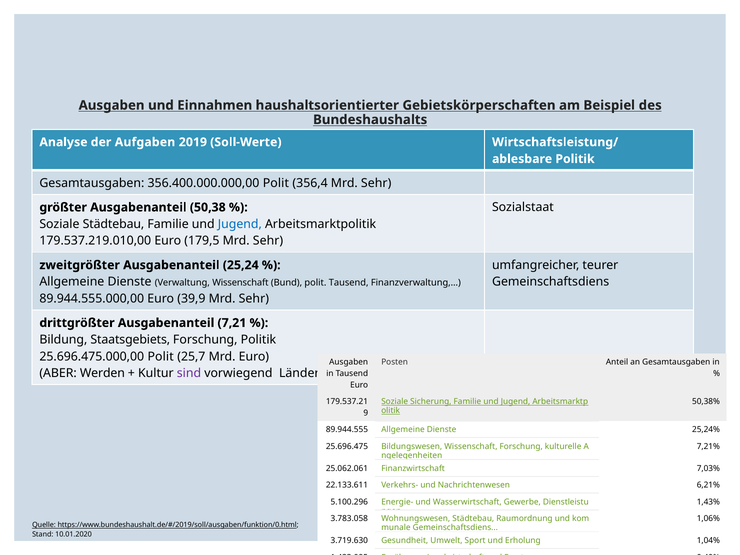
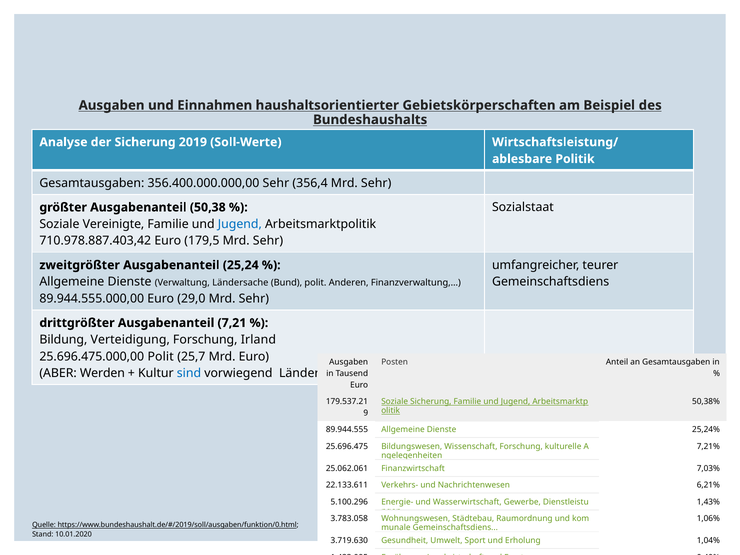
der Aufgaben: Aufgaben -> Sicherung (145, 142)
356.400.000.000,00 Polit: Polit -> Sehr (276, 183)
Soziale Städtebau: Städtebau -> Vereinigte (113, 224)
179.537.219.010,00: 179.537.219.010,00 -> 710.978.887.403,42 (95, 241)
Verwaltung Wissenschaft: Wissenschaft -> Ländersache (240, 283)
polit Tausend: Tausend -> Anderen (349, 283)
39,9: 39,9 -> 29,0 (191, 299)
Staatsgebiets: Staatsgebiets -> Verteidigung (130, 340)
Forschung Politik: Politik -> Irland (258, 340)
sind colour: purple -> blue (189, 373)
